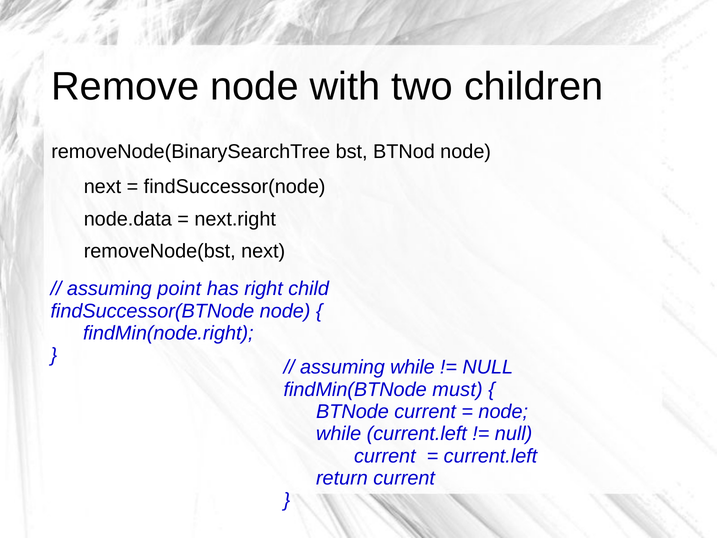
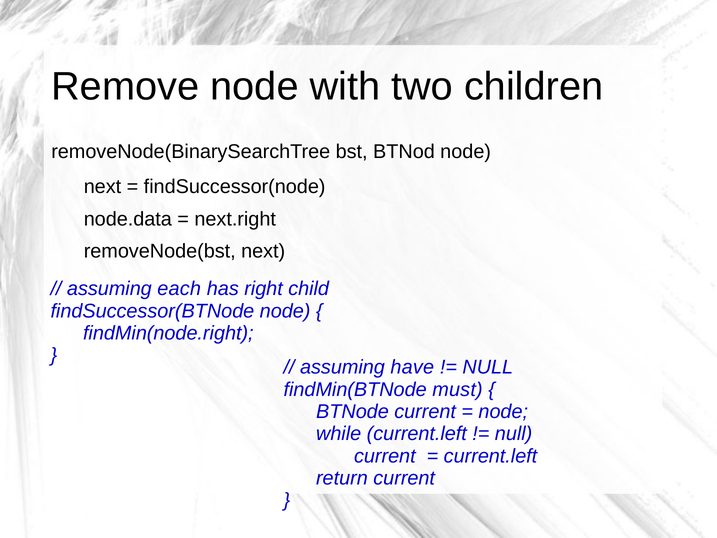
point: point -> each (179, 289)
assuming while: while -> have (412, 367)
